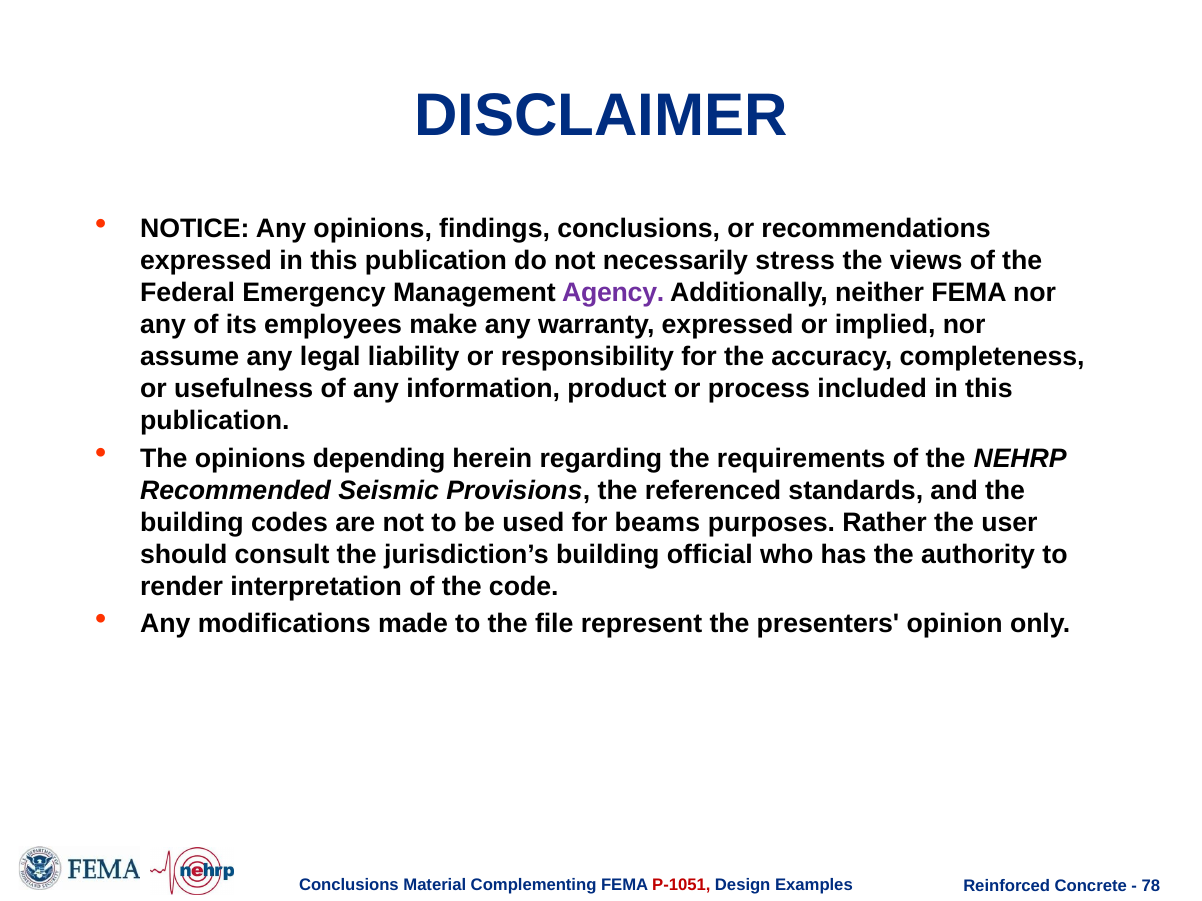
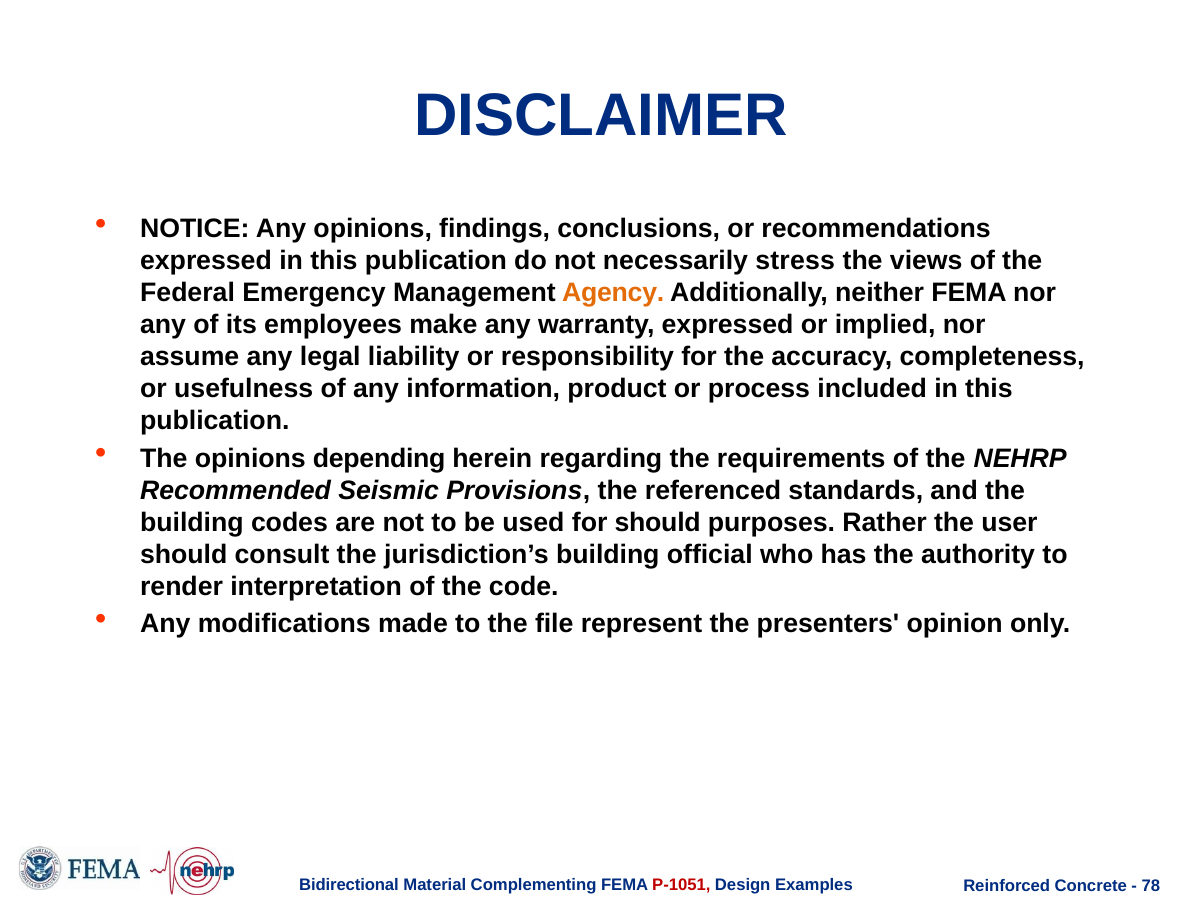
Agency colour: purple -> orange (613, 293)
for beams: beams -> should (658, 523)
Conclusions: Conclusions -> Bidirectional (349, 885)
